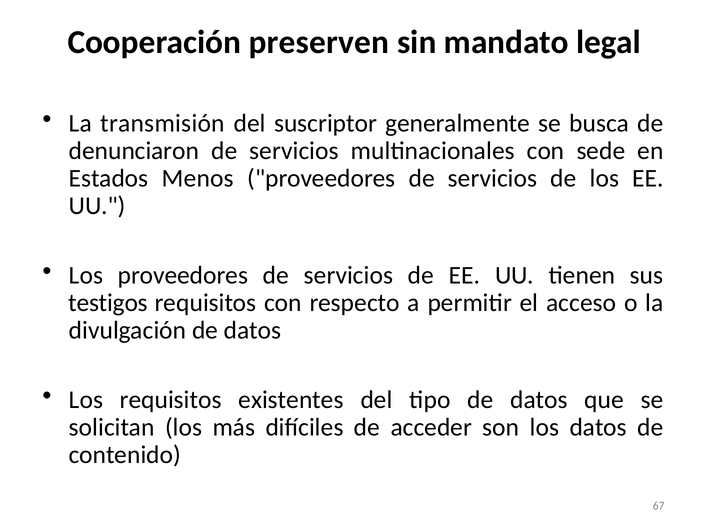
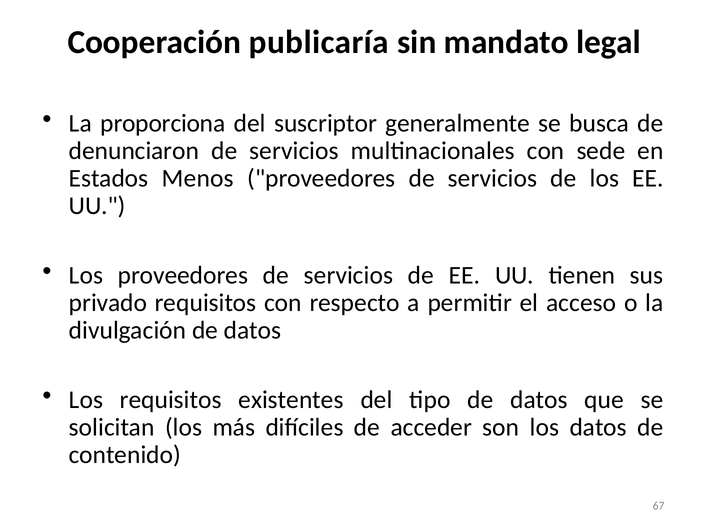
preserven: preserven -> publicaría (319, 42)
transmisión: transmisión -> proporciona (163, 123)
testigos: testigos -> privado (108, 303)
